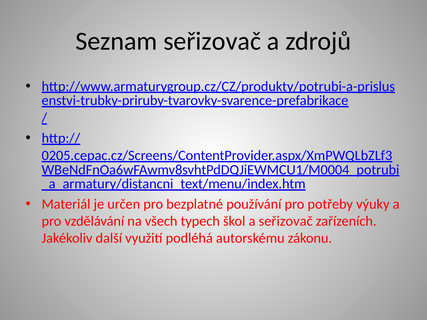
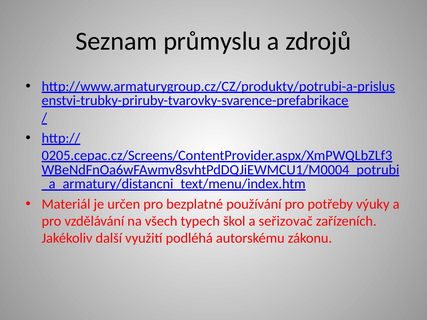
Seznam seřizovač: seřizovač -> průmyslu (212, 41)
